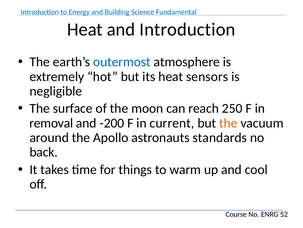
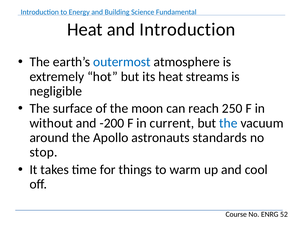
sensors: sensors -> streams (207, 76)
removal: removal -> without (51, 123)
the colour: orange -> blue (228, 123)
back: back -> stop (43, 152)
